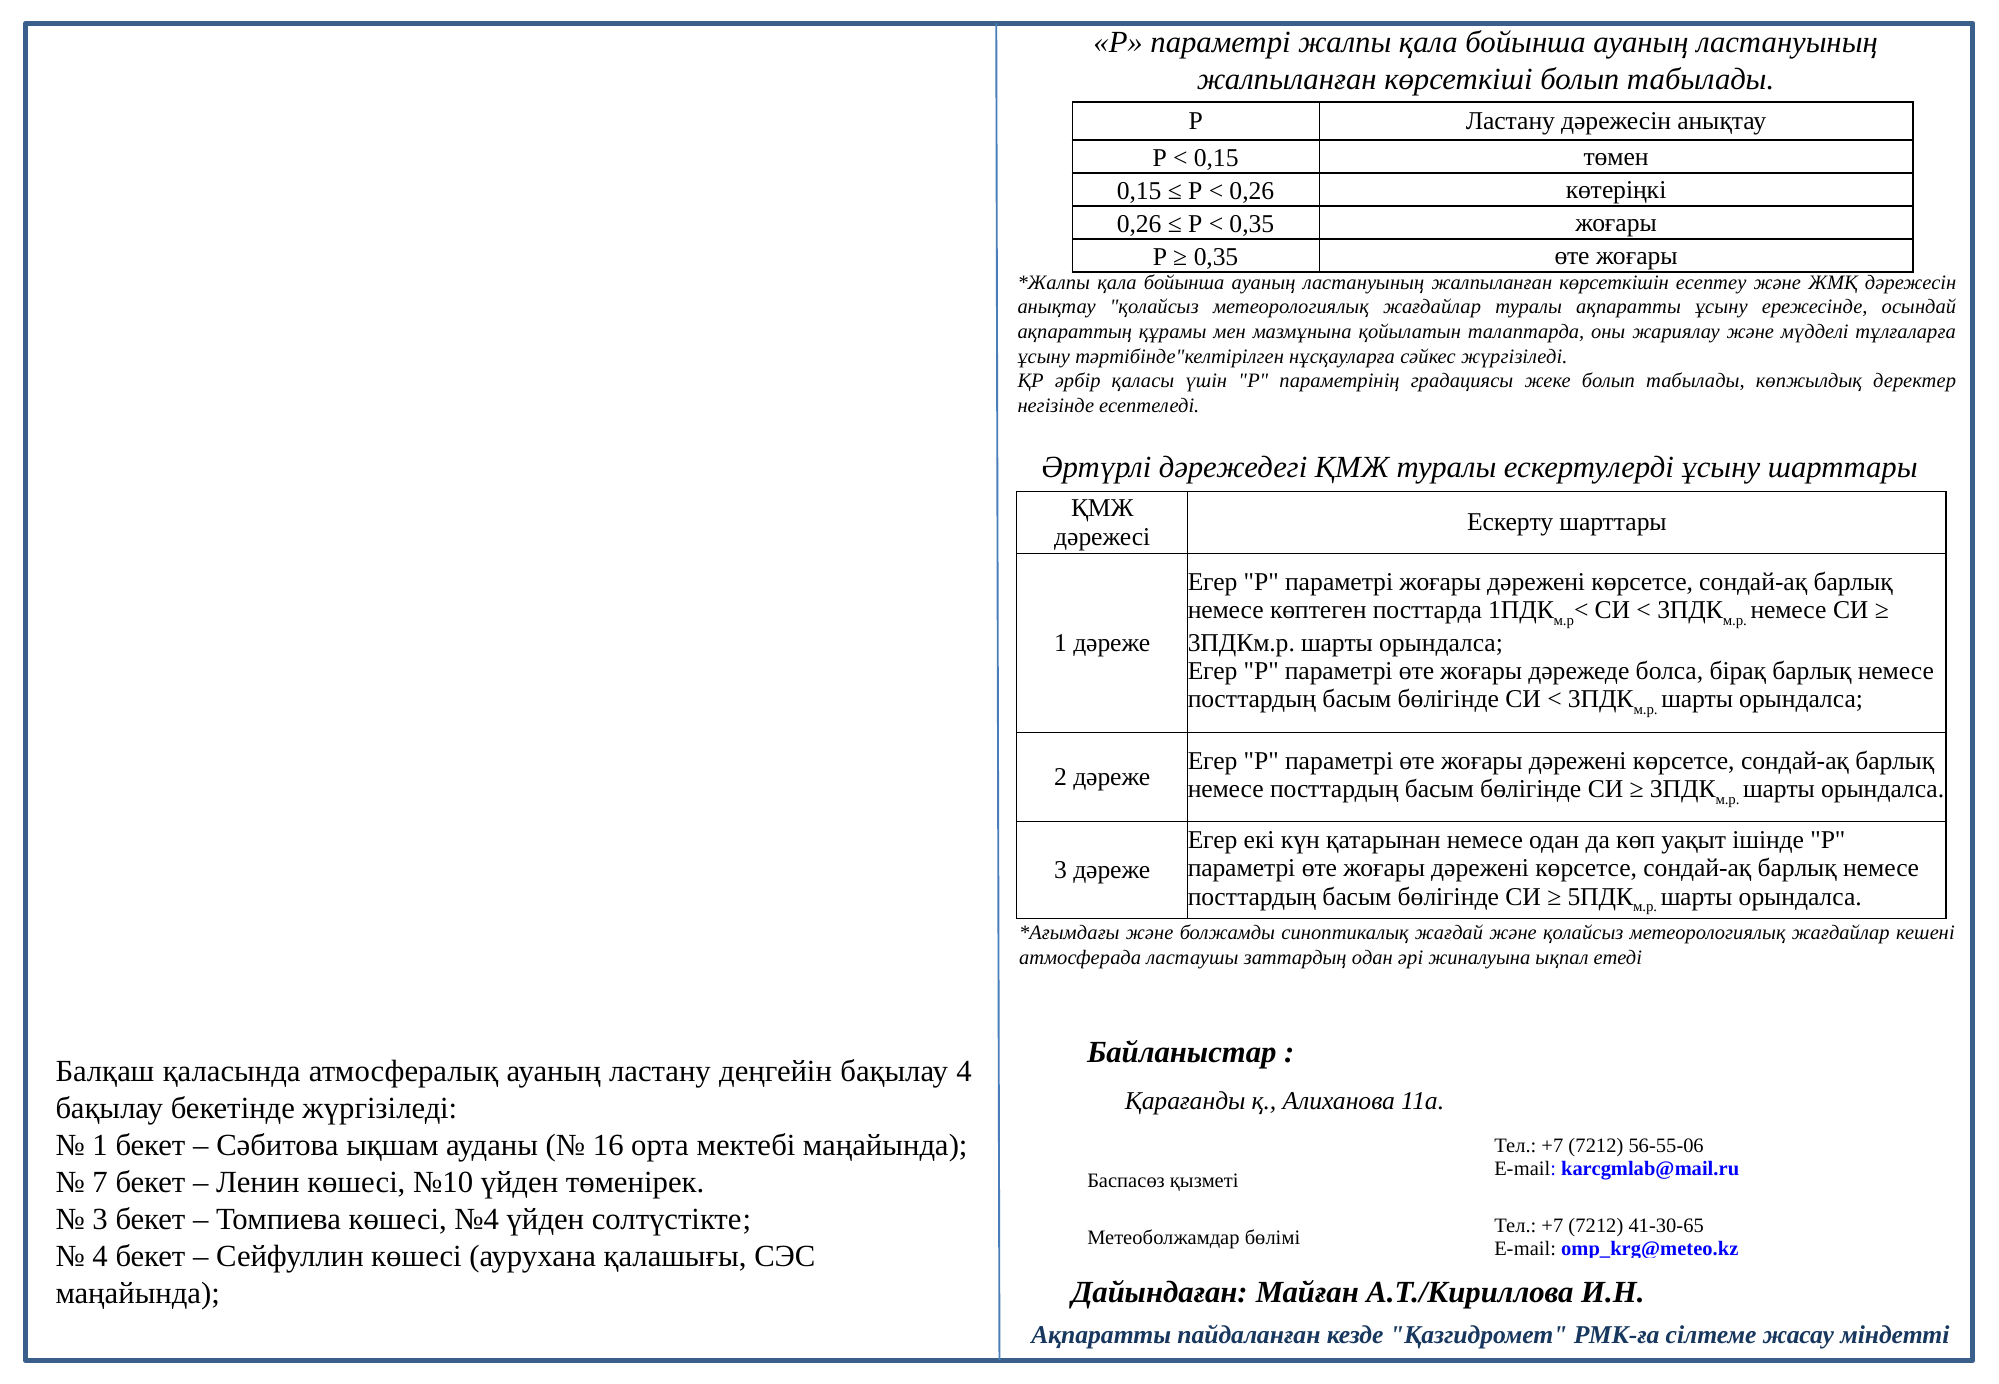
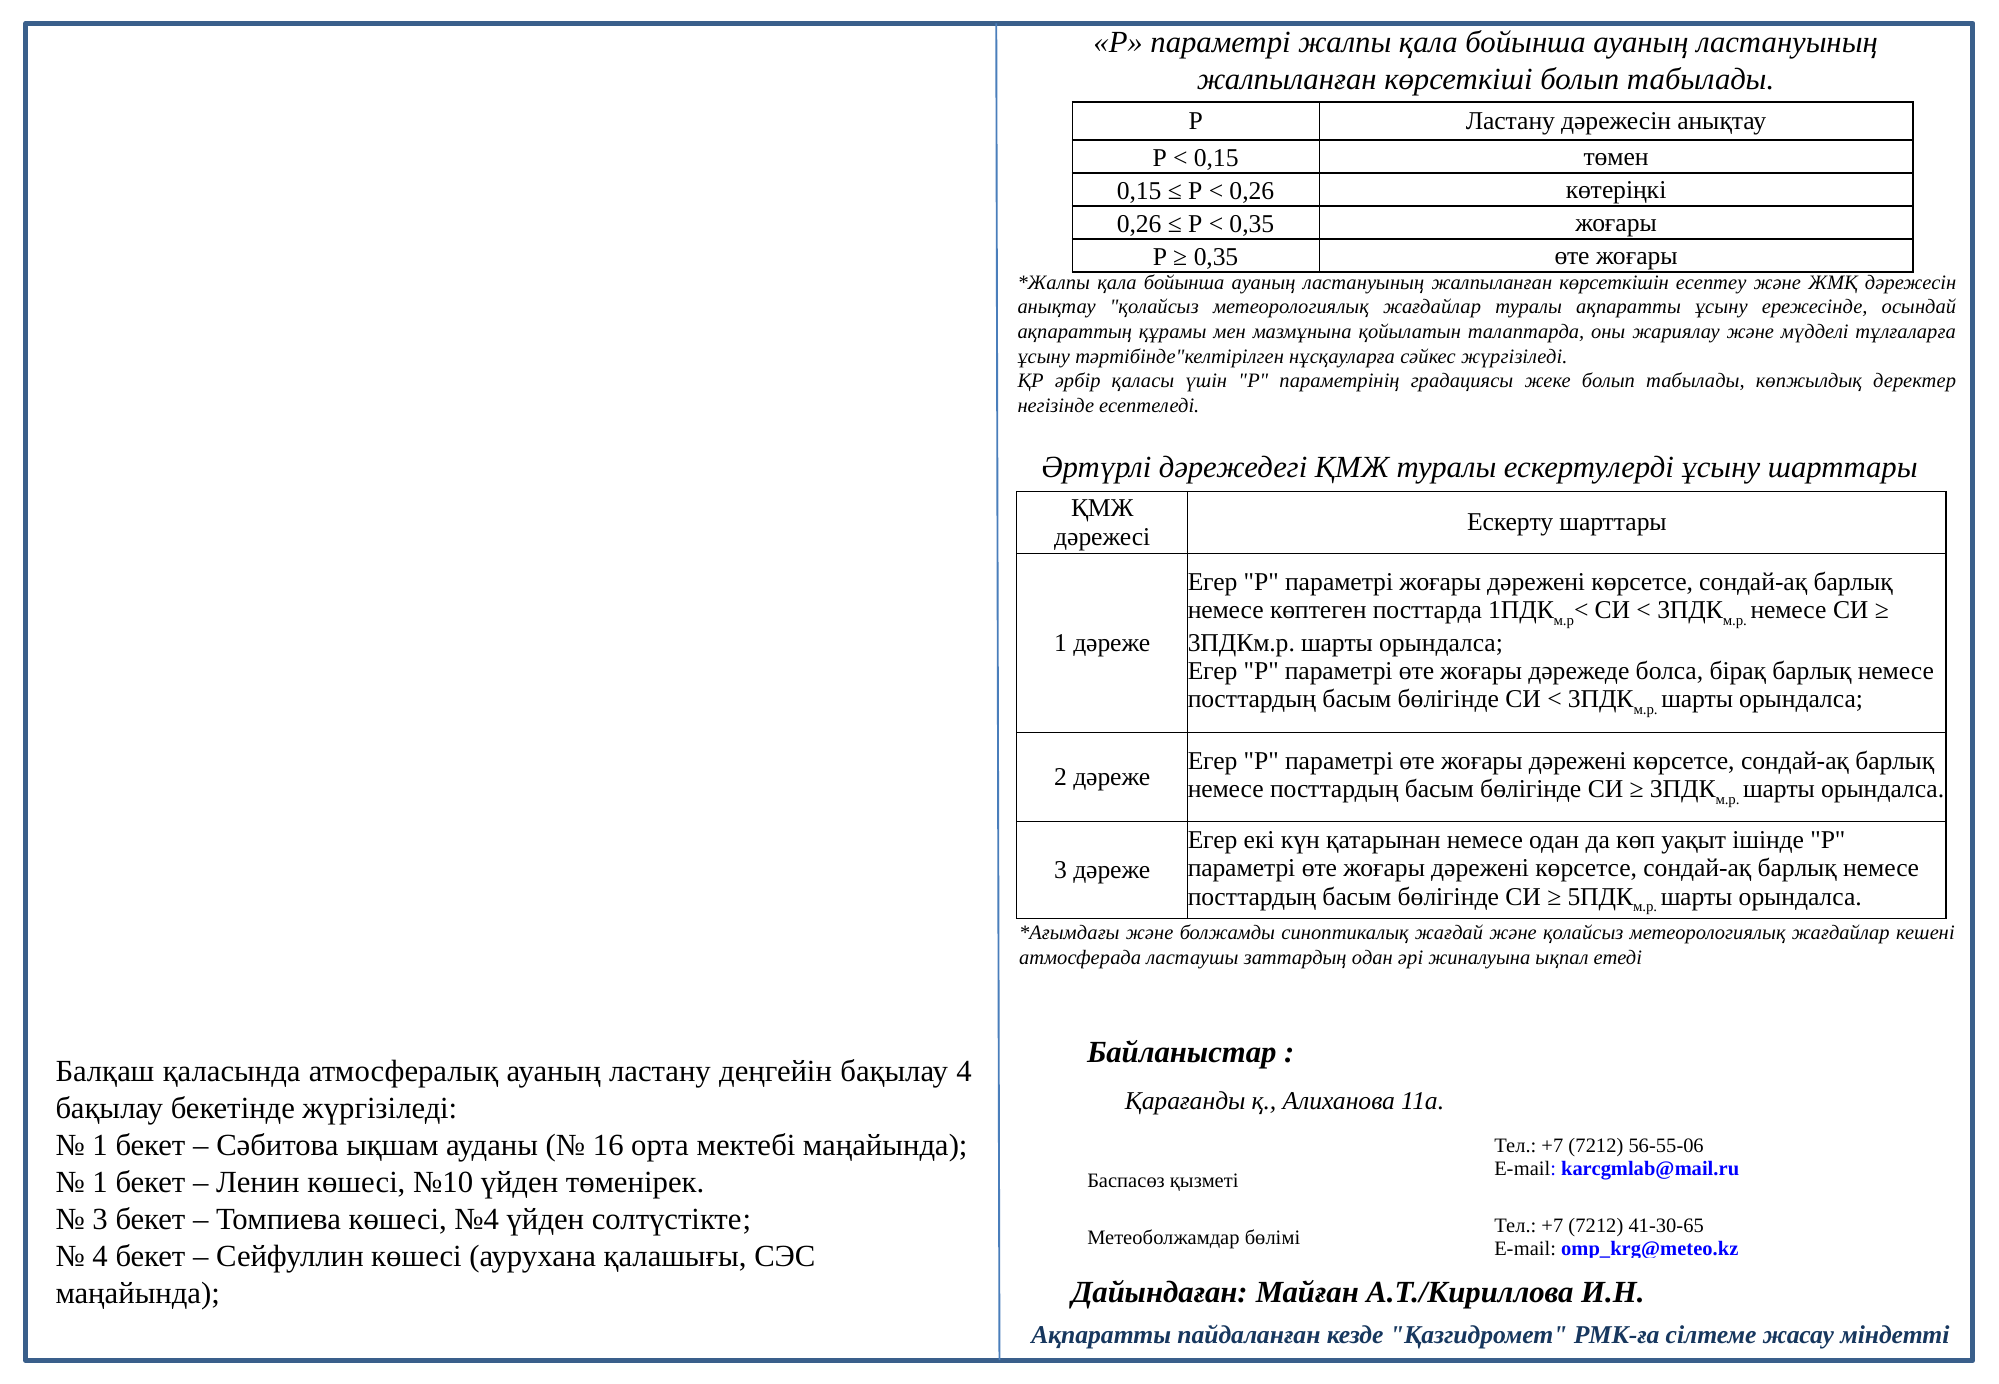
7: 7 -> 1 (100, 1182)
